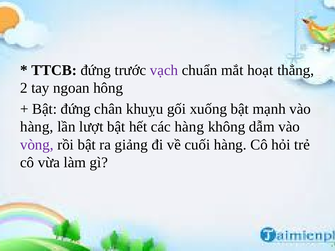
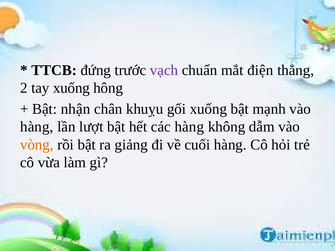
hoạt: hoạt -> điện (260, 70)
tay ngoan: ngoan -> xuống (71, 88)
Bật đứng: đứng -> nhận (76, 109)
vòng colour: purple -> orange (37, 145)
